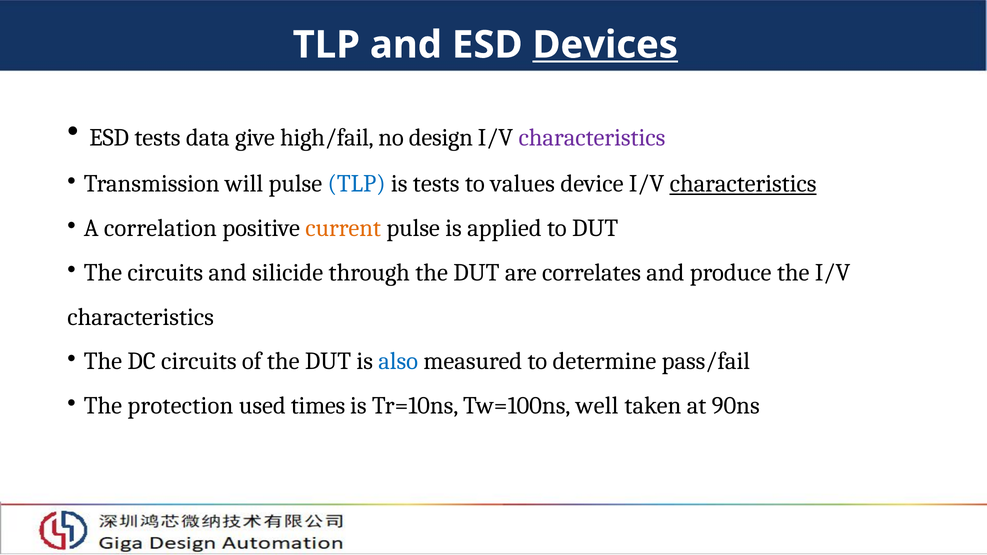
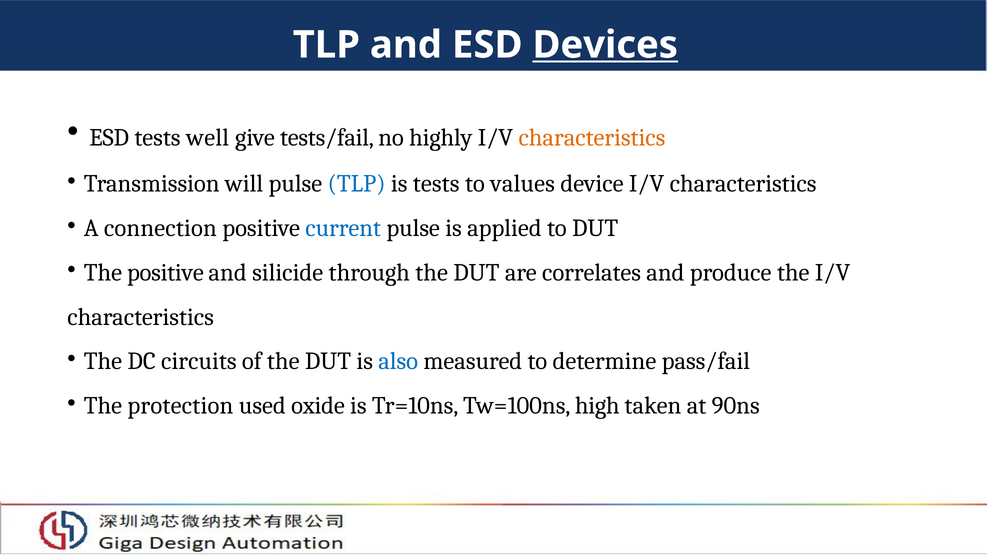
data: data -> well (208, 138)
high/fail: high/fail -> tests/fail (327, 138)
design: design -> highly (441, 138)
characteristics colour: purple -> orange (592, 138)
characteristics underline: present -> none (743, 184)
correlation: correlation -> connection (160, 228)
current colour: orange -> blue (343, 228)
The circuits: circuits -> positive (165, 273)
times: times -> oxide (318, 406)
well: well -> high (597, 406)
